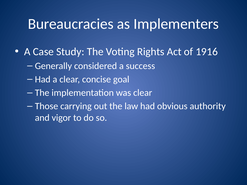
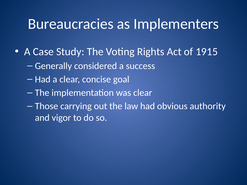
1916: 1916 -> 1915 (207, 52)
